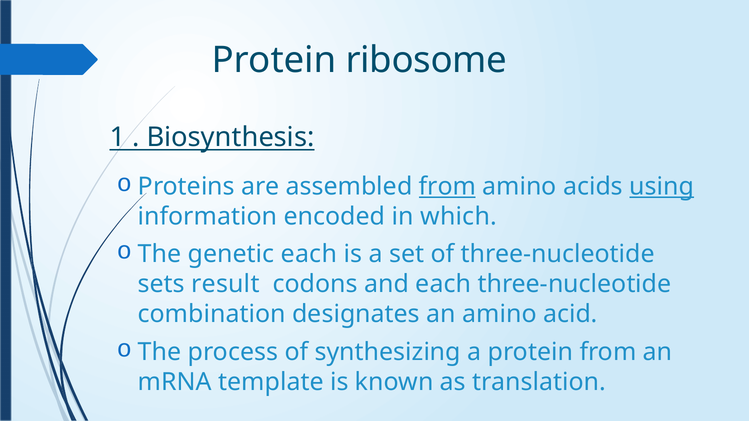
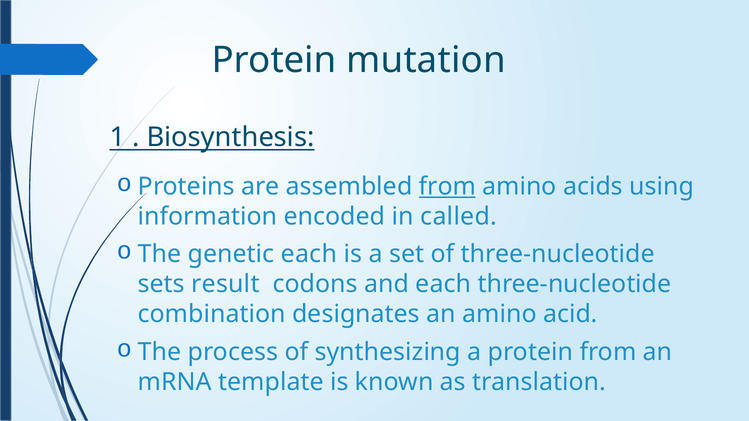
ribosome: ribosome -> mutation (426, 60)
using underline: present -> none (662, 187)
which: which -> called (459, 217)
